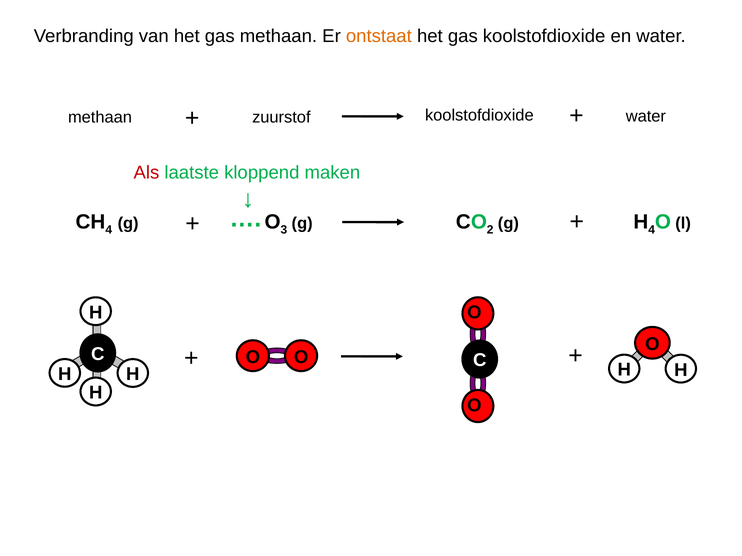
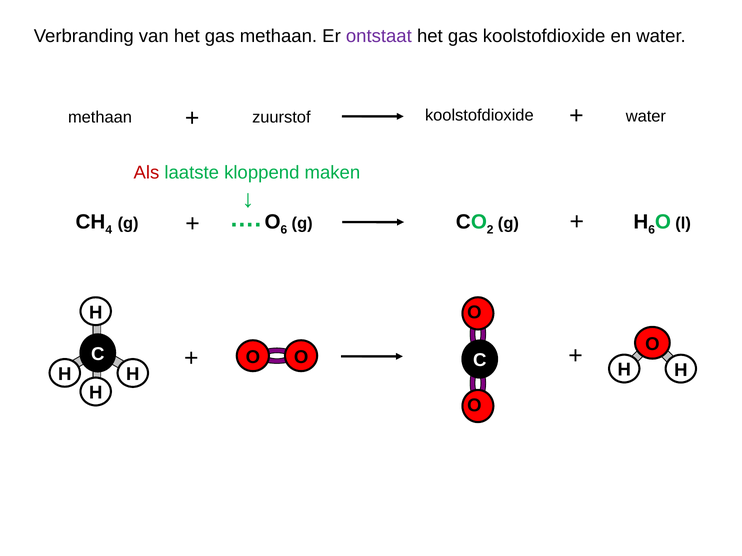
ontstaat colour: orange -> purple (379, 36)
O 3: 3 -> 6 (284, 230)
H 4: 4 -> 6 (652, 230)
